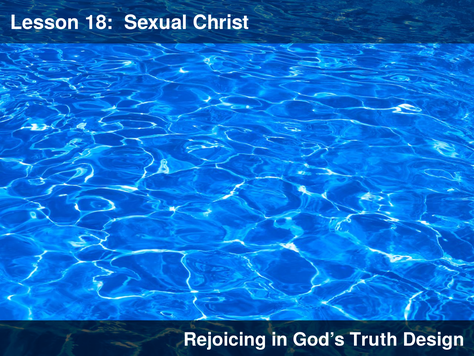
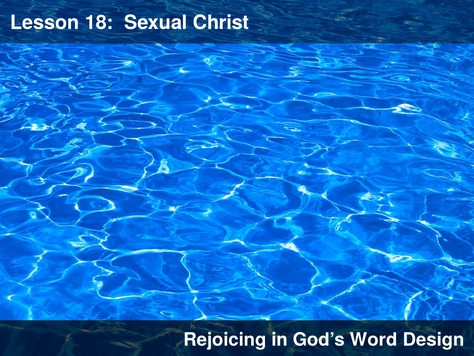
Truth: Truth -> Word (374, 339)
